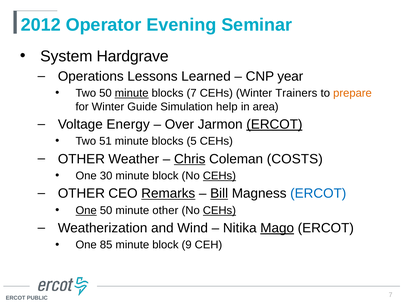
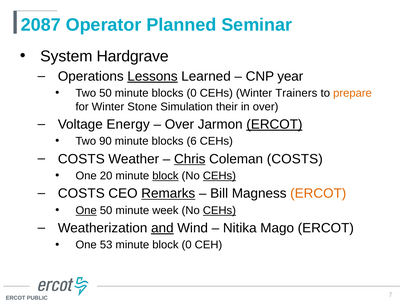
2012: 2012 -> 2087 (41, 25)
Evening: Evening -> Planned (181, 25)
Lessons underline: none -> present (152, 76)
minute underline: present -> none (132, 93)
blocks 7: 7 -> 0 (192, 93)
Guide: Guide -> Stone (142, 107)
help: help -> their (227, 107)
in area: area -> over (266, 107)
51: 51 -> 90 (105, 141)
5: 5 -> 6 (192, 141)
OTHER: OTHER -> COSTS (81, 159)
30: 30 -> 20 (106, 176)
block underline: none -> present (165, 176)
OTHER: OTHER -> COSTS (81, 193)
Bill underline: present -> none (219, 193)
ERCOT colour: blue -> orange (318, 193)
minute other: other -> week (165, 210)
and underline: none -> present (162, 228)
Mago underline: present -> none (277, 228)
85: 85 -> 53 (106, 245)
block 9: 9 -> 0 (187, 245)
